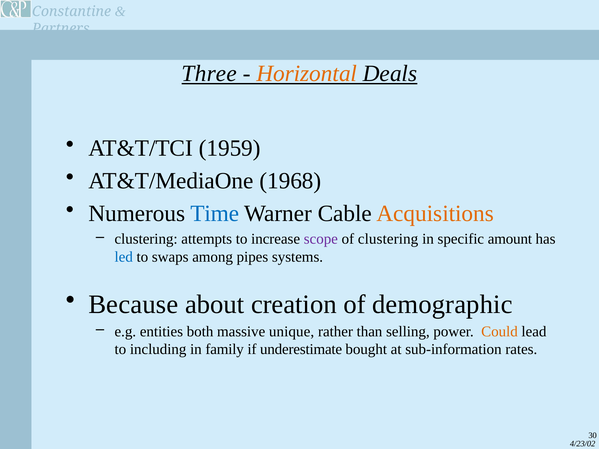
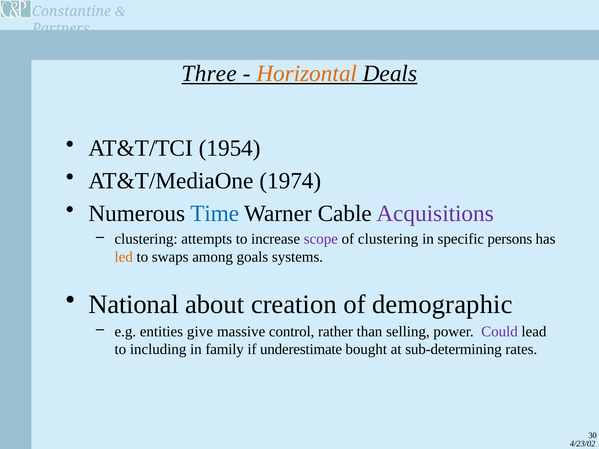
1959: 1959 -> 1954 (230, 148)
1968: 1968 -> 1974 (290, 181)
Acquisitions colour: orange -> purple (435, 214)
amount: amount -> persons (510, 239)
led colour: blue -> orange (124, 257)
pipes: pipes -> goals (252, 257)
Because: Because -> National (134, 304)
both: both -> give (200, 332)
unique: unique -> control (292, 332)
Could colour: orange -> purple (499, 332)
sub-information: sub-information -> sub-determining (453, 350)
